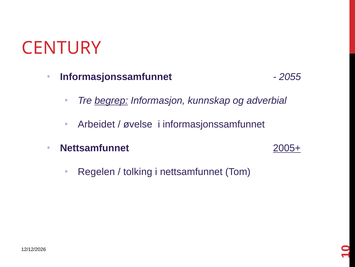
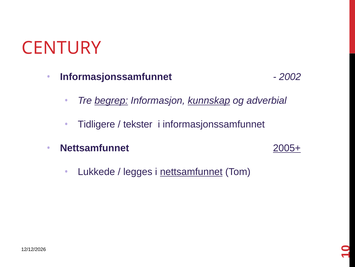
2055: 2055 -> 2002 (290, 77)
kunnskap underline: none -> present (209, 100)
Arbeidet: Arbeidet -> Tidligere (96, 124)
øvelse: øvelse -> tekster (138, 124)
Regelen: Regelen -> Lukkede (96, 171)
tolking: tolking -> legges (138, 171)
nettsamfunnet underline: none -> present (191, 171)
